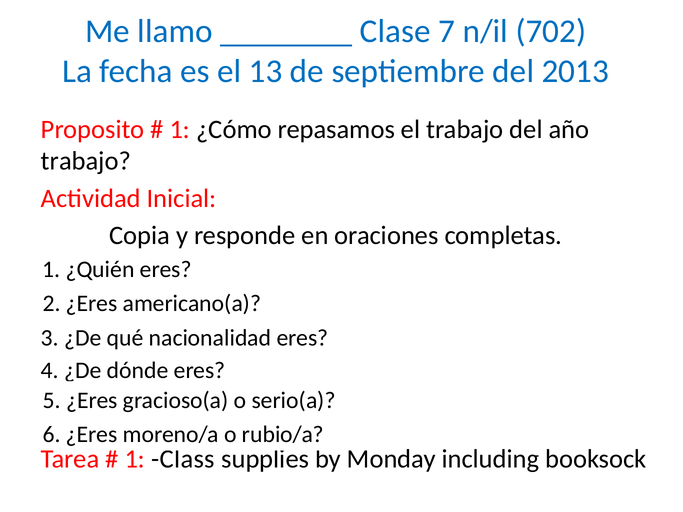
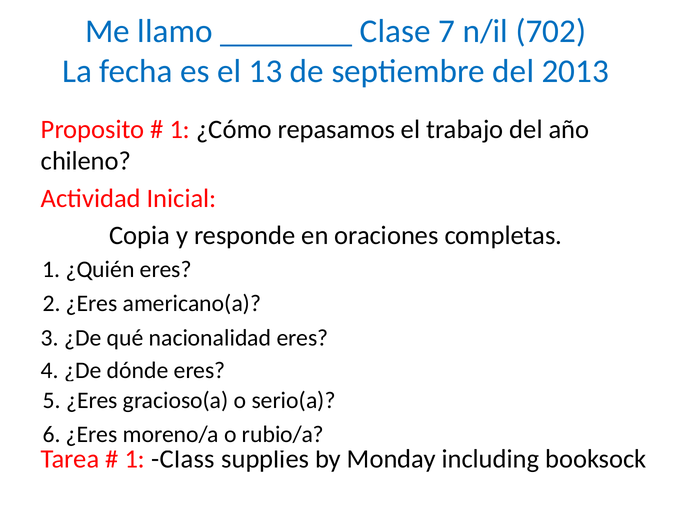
trabajo: trabajo -> chileno (86, 161)
